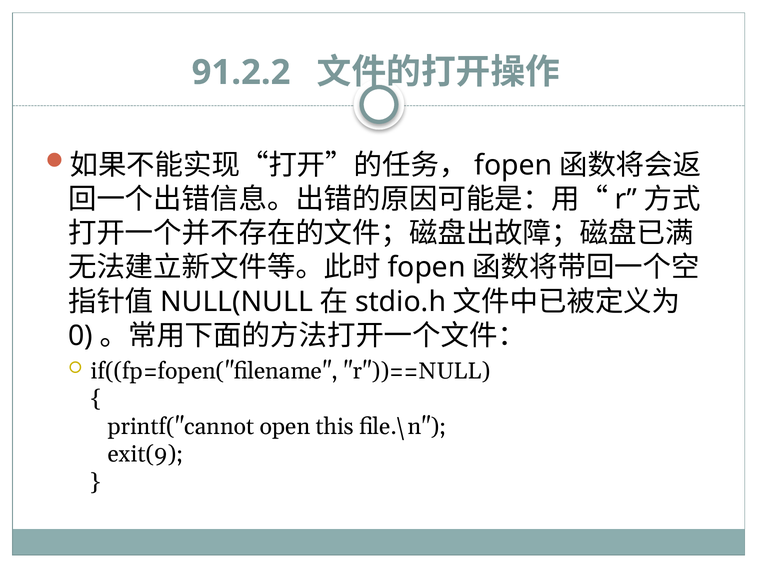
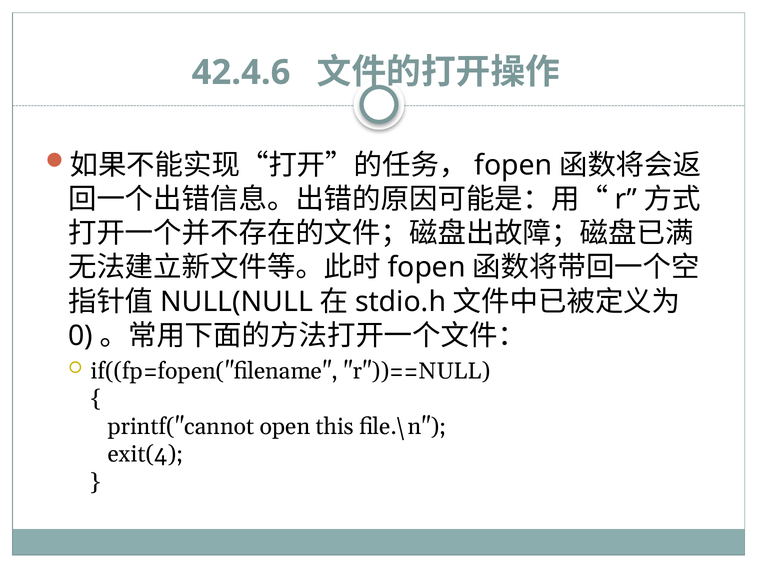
91.2.2: 91.2.2 -> 42.4.6 (241, 73)
exit(9: exit(9 -> exit(4 (146, 455)
